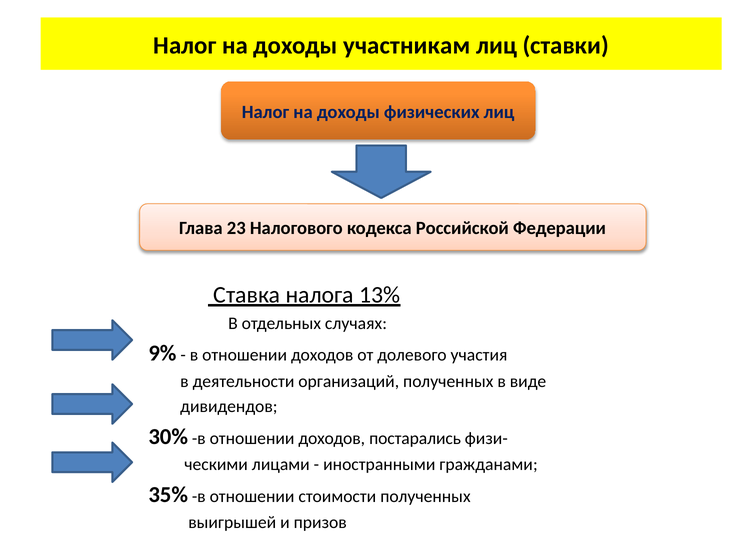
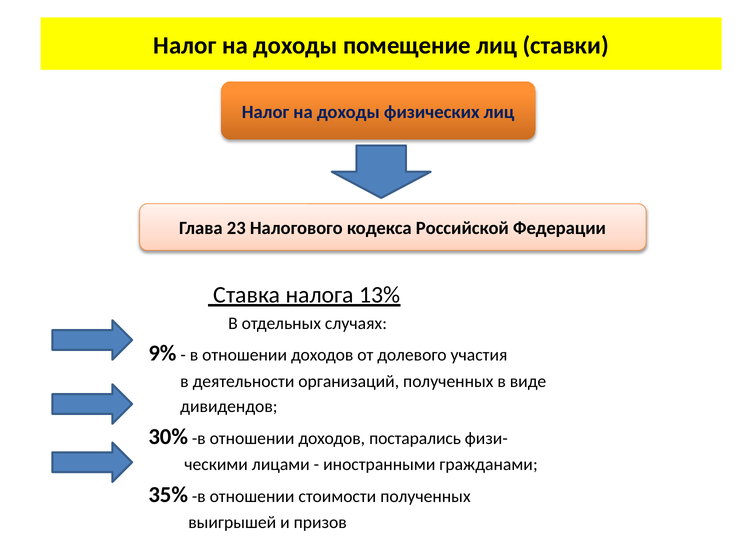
участникам: участникам -> помещение (407, 45)
